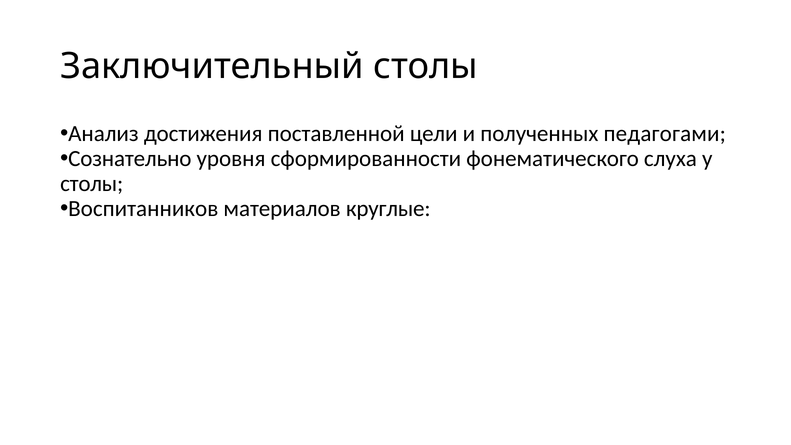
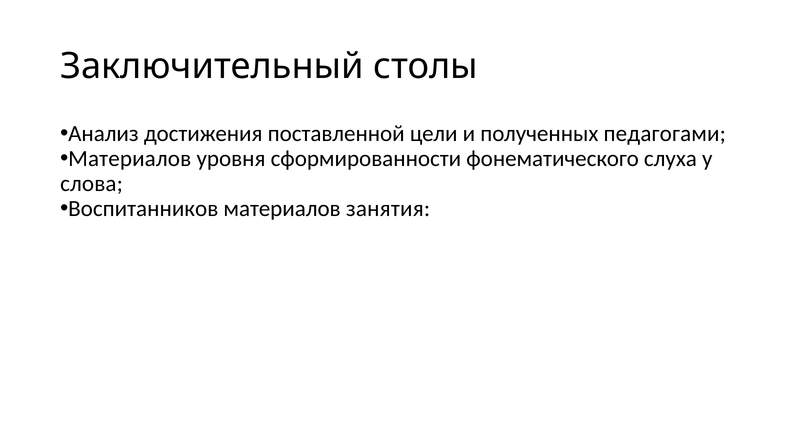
Сознательно: Сознательно -> Материалов (130, 159)
столы: столы -> слова (91, 184)
круглые: круглые -> занятия (388, 208)
